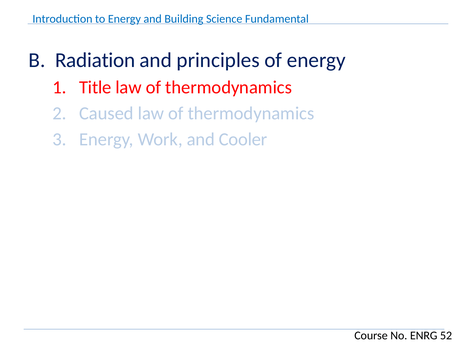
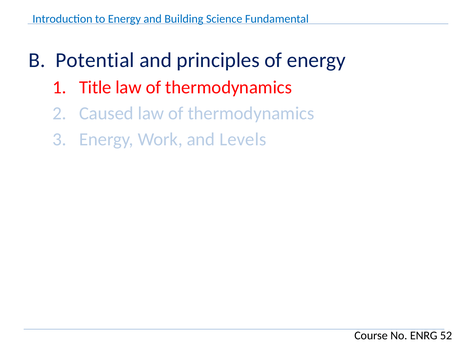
Radiation: Radiation -> Potential (95, 60)
Cooler: Cooler -> Levels (243, 139)
